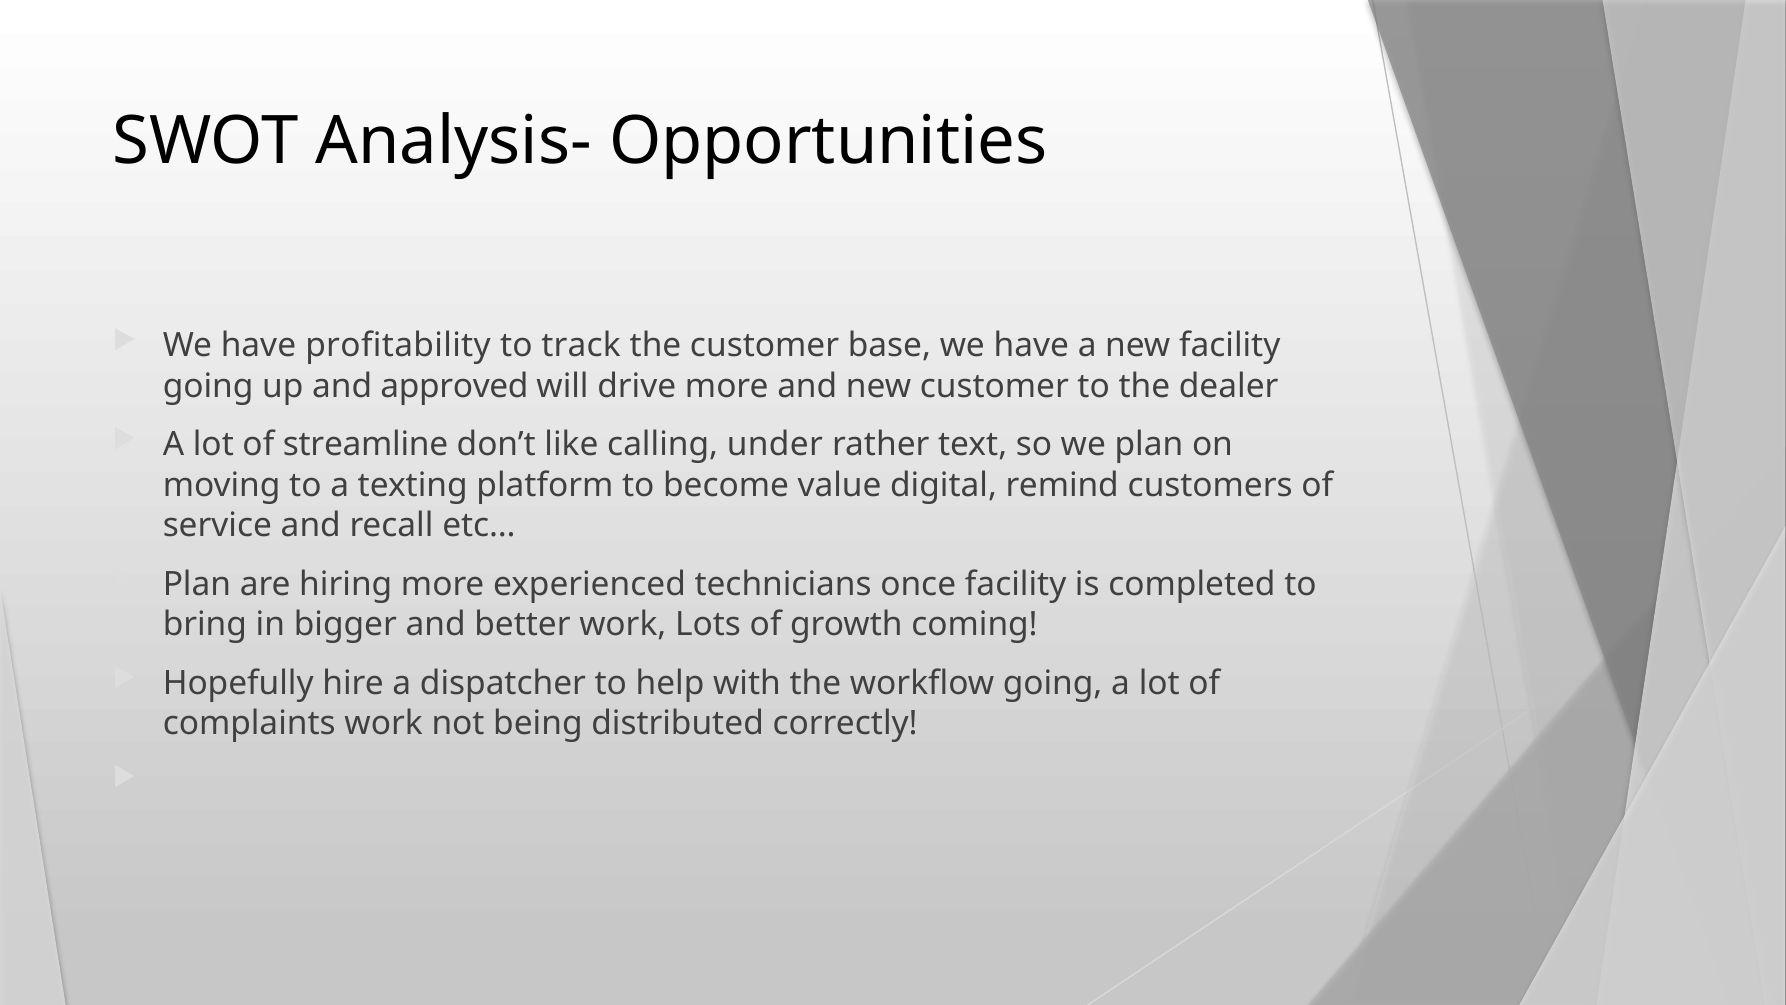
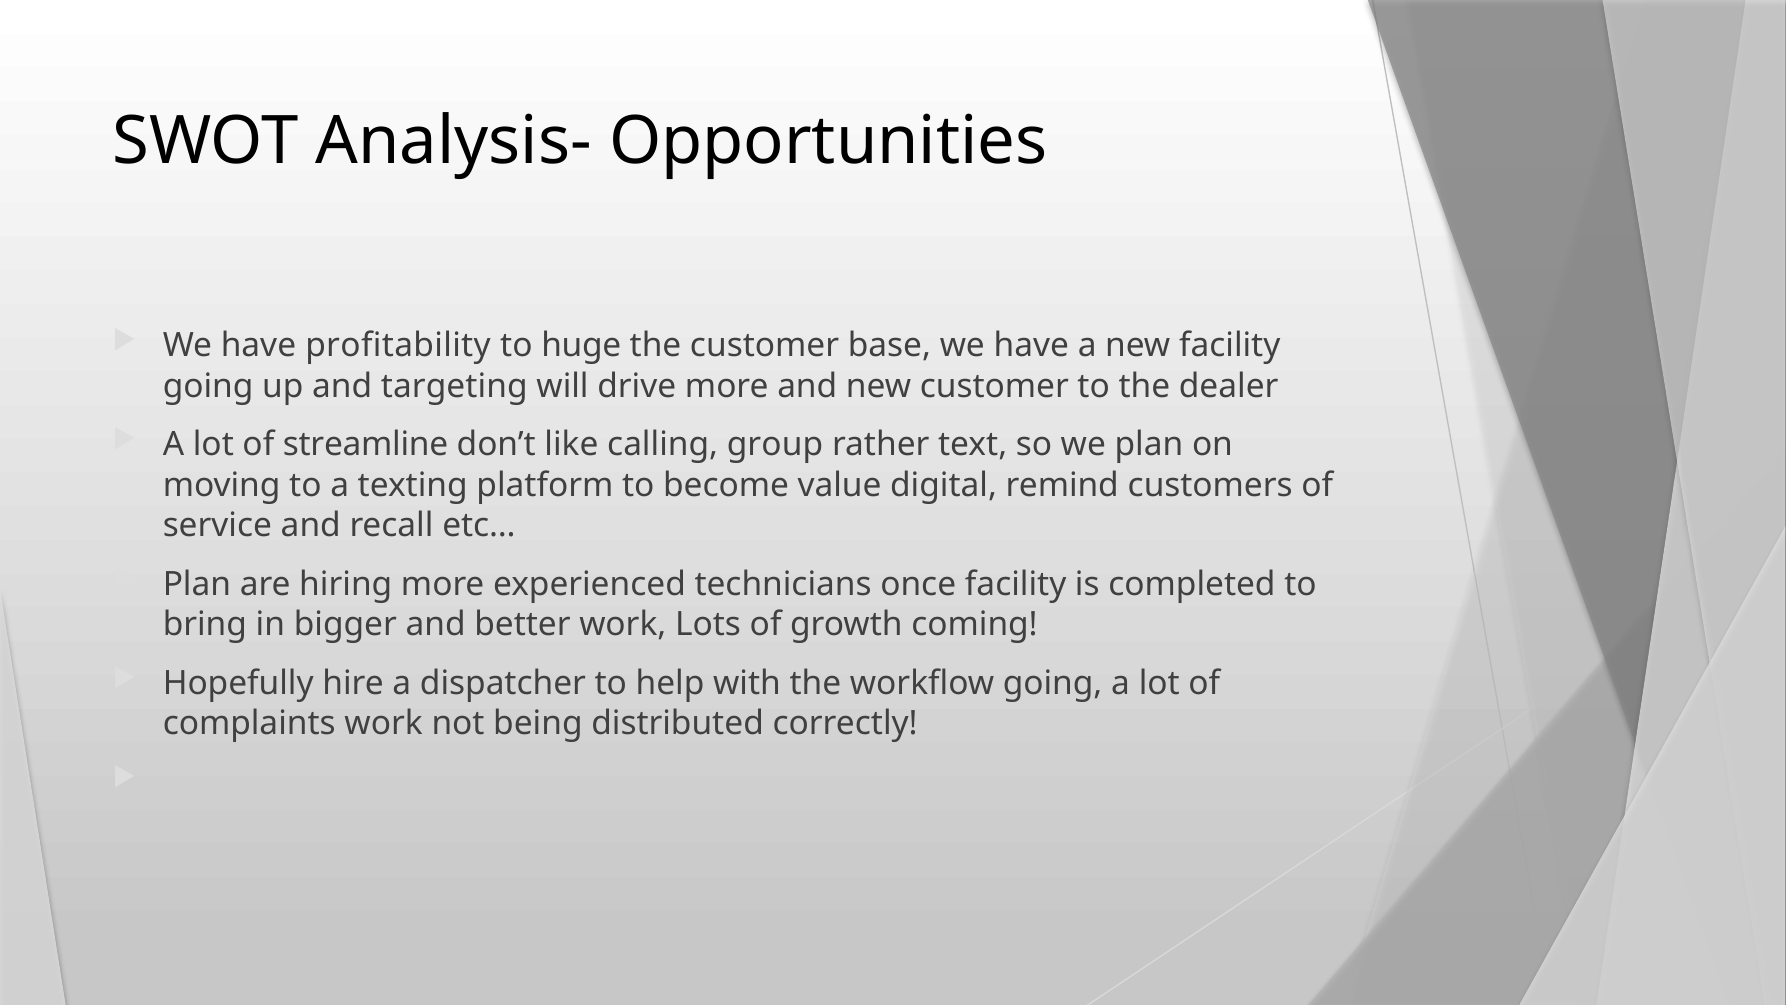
track: track -> huge (581, 346)
approved: approved -> targeting (454, 386)
under: under -> group (775, 445)
